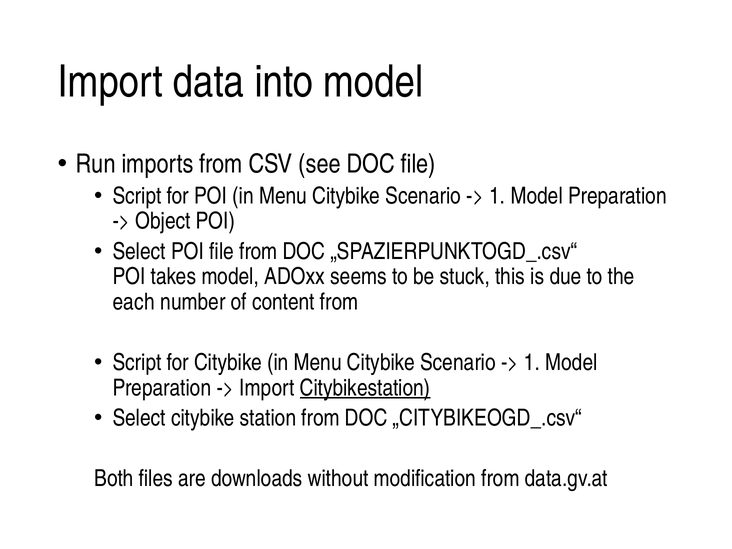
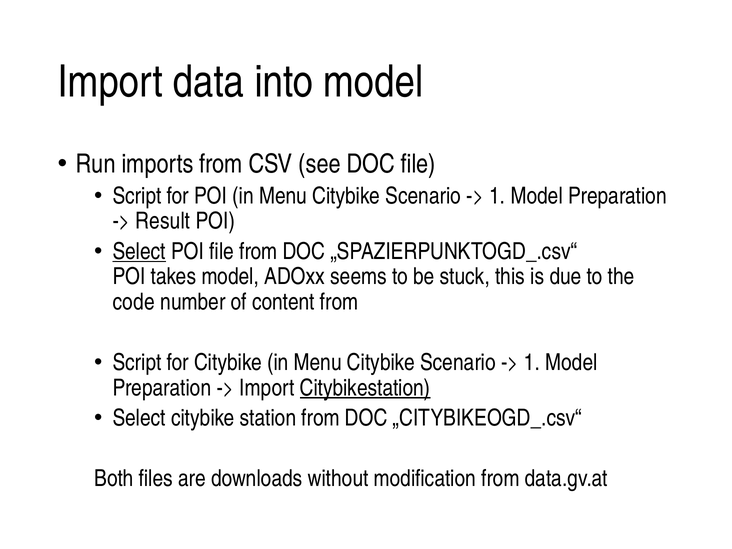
Object: Object -> Result (163, 221)
Select underline: none -> present (139, 251)
each: each -> code (134, 302)
